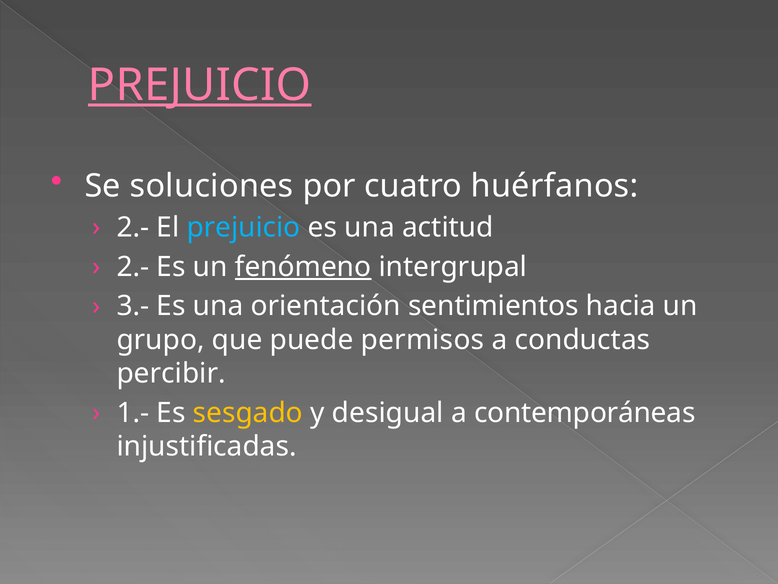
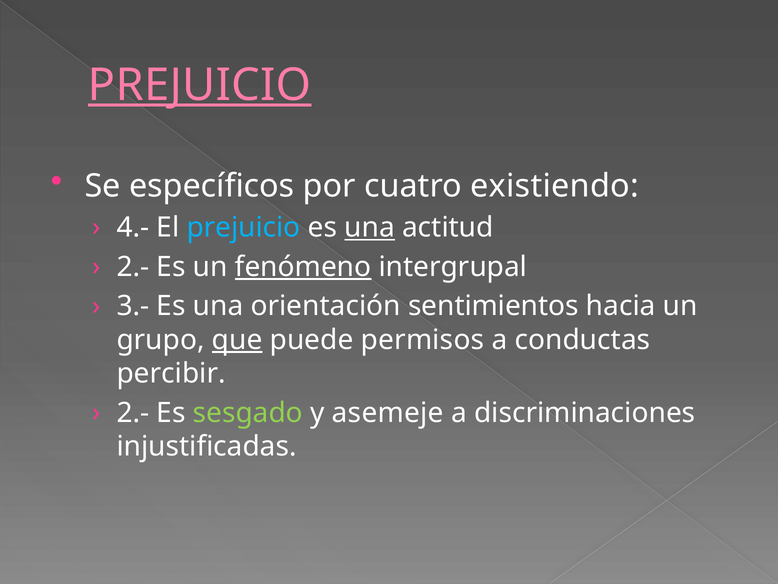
soluciones: soluciones -> específicos (212, 186)
huérfanos: huérfanos -> existiendo (555, 186)
2.-: 2.- -> 4.- (133, 227)
una underline: none -> present (370, 227)
que underline: none -> present (237, 340)
1.-: 1.- -> 2.- (133, 413)
sesgado colour: yellow -> light green (248, 413)
desigual: desigual -> asemeje (388, 413)
contemporáneas: contemporáneas -> discriminaciones (585, 413)
